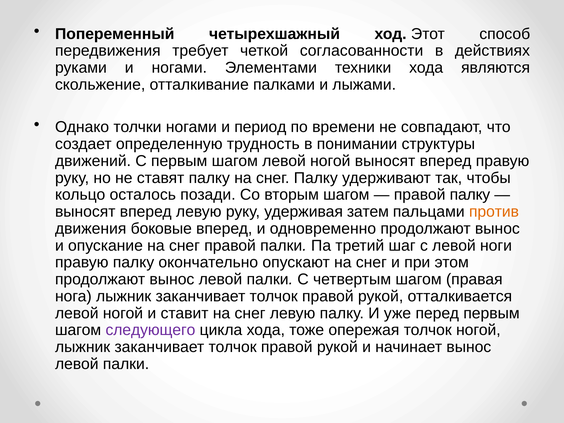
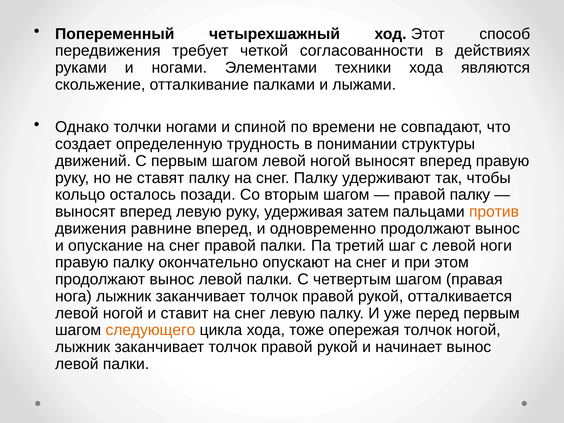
период: период -> спиной (260, 127)
боковые: боковые -> равнине (161, 229)
следующего colour: purple -> orange (150, 330)
